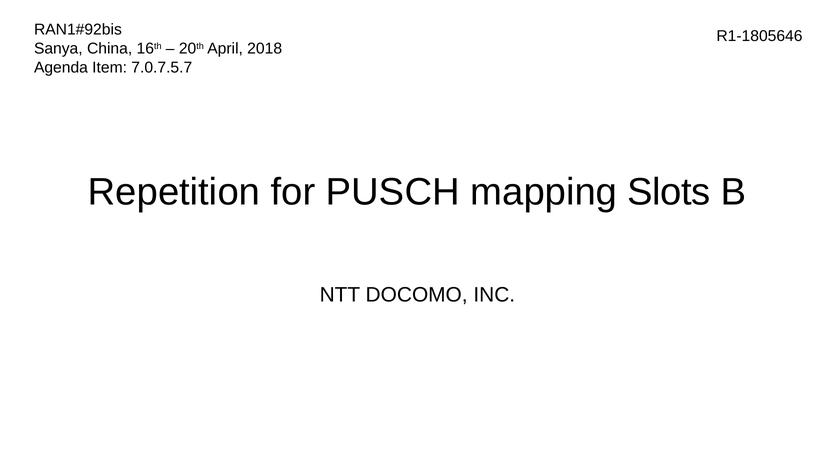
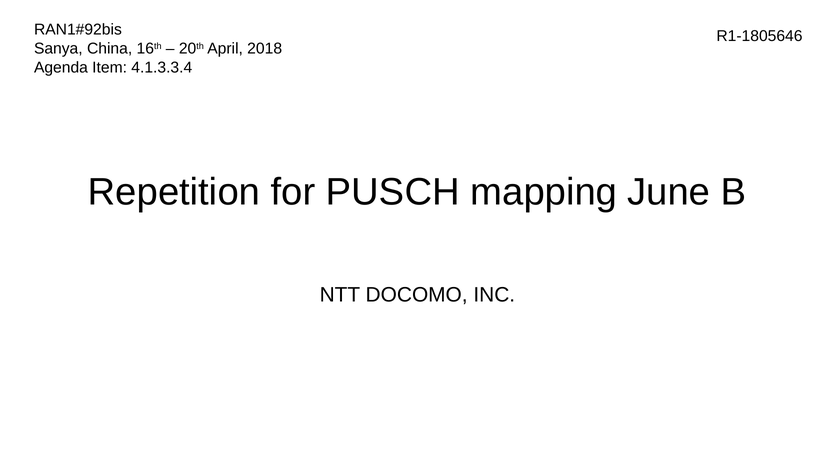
7.0.7.5.7: 7.0.7.5.7 -> 4.1.3.3.4 (162, 67)
Slots: Slots -> June (669, 192)
